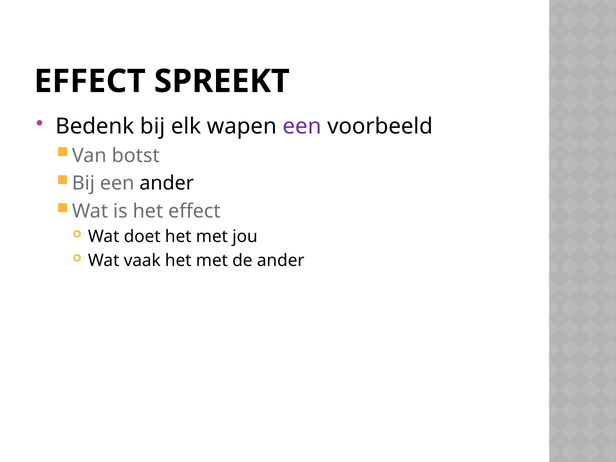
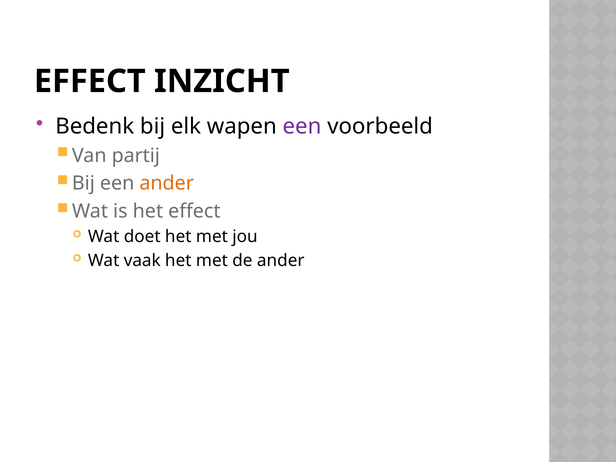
SPREEKT: SPREEKT -> INZICHT (222, 81)
botst: botst -> partij (136, 156)
ander colour: black -> orange (167, 183)
